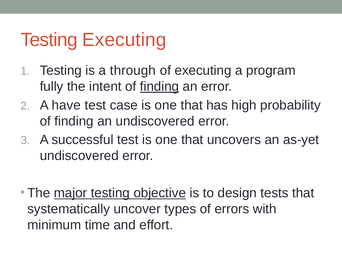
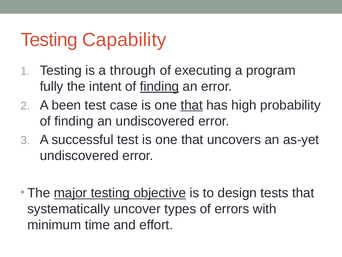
Testing Executing: Executing -> Capability (124, 40)
have: have -> been (66, 105)
that underline: none -> present (192, 105)
